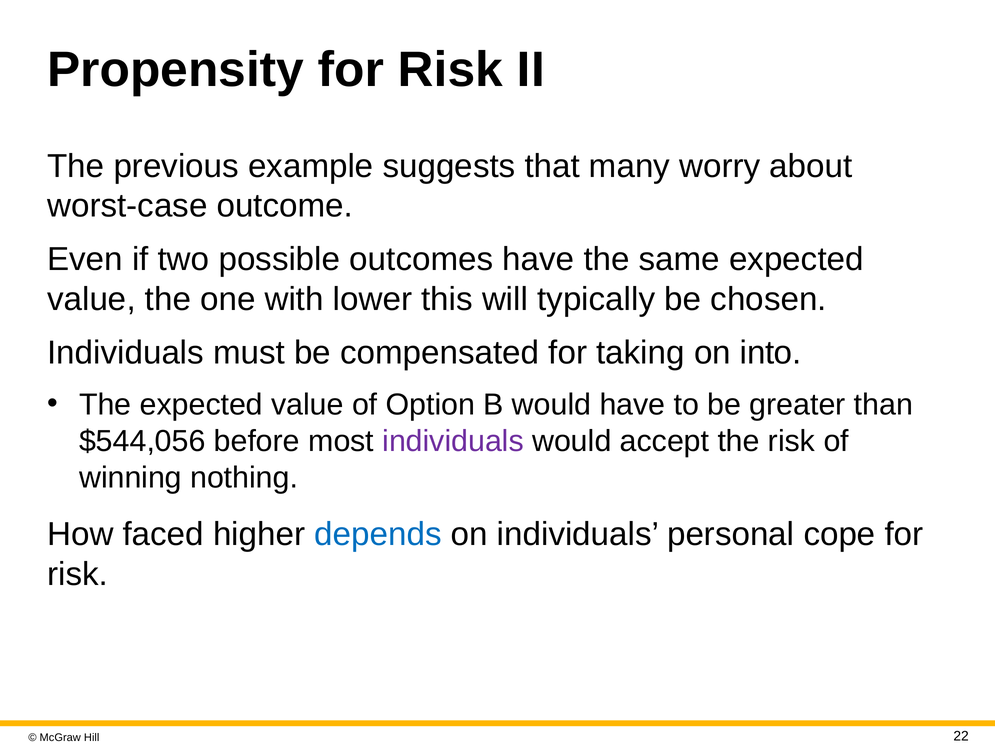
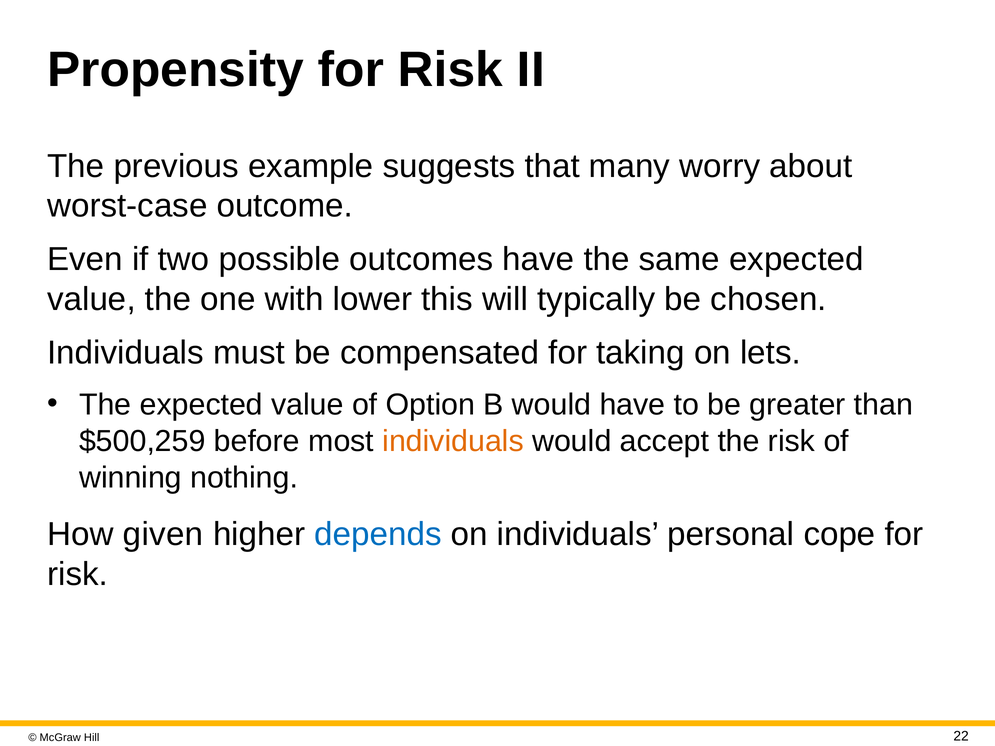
into: into -> lets (770, 353)
$544,056: $544,056 -> $500,259 (142, 441)
individuals colour: purple -> orange (453, 441)
faced: faced -> given (163, 535)
